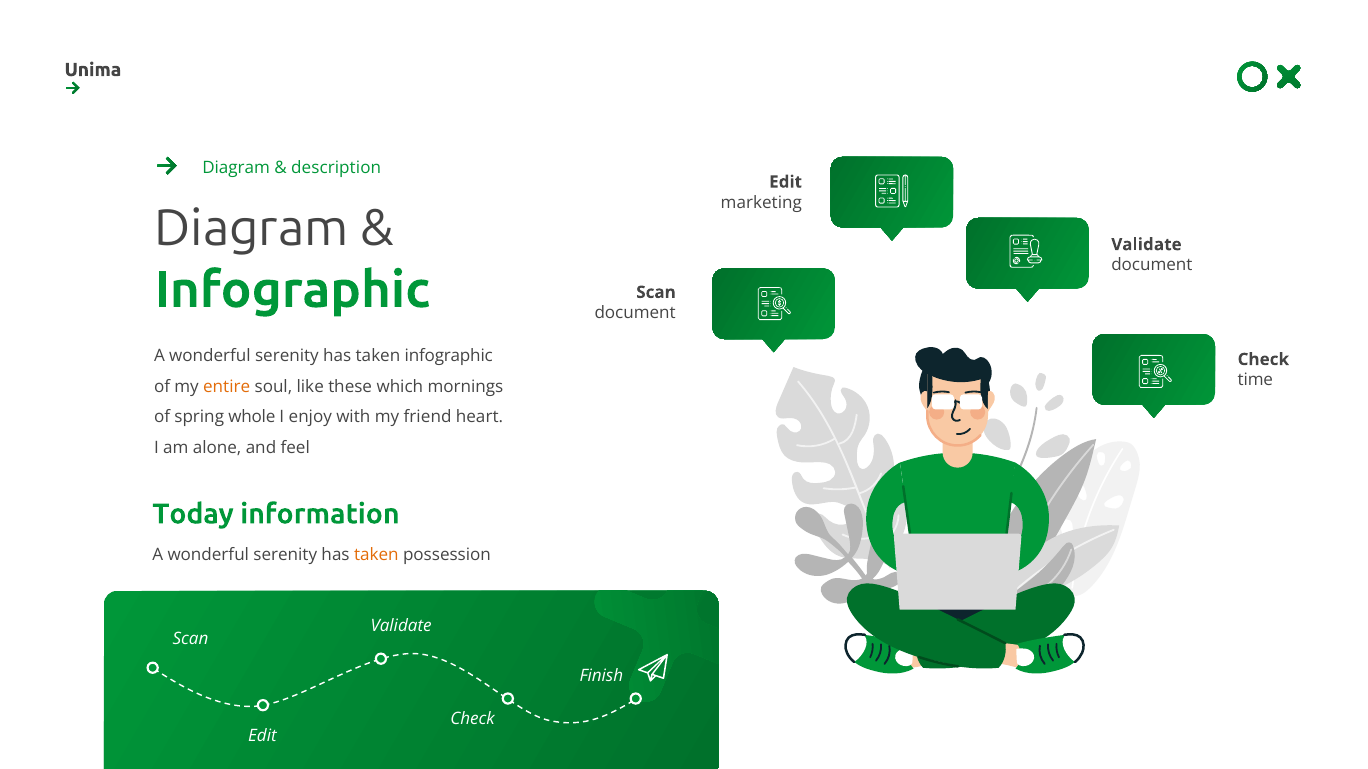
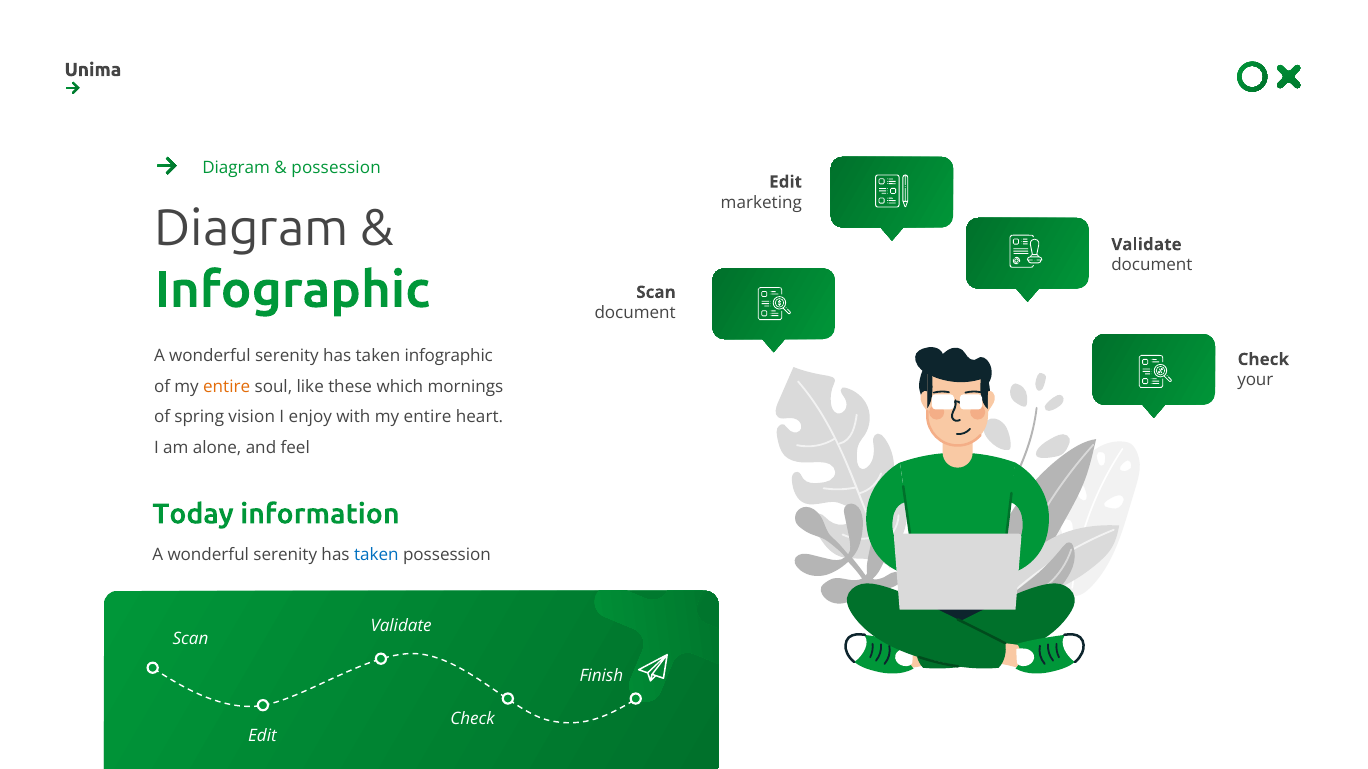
description: description -> possession (336, 168)
time: time -> your (1255, 380)
whole: whole -> vision (252, 418)
with my friend: friend -> entire (427, 418)
taken colour: orange -> blue (376, 555)
